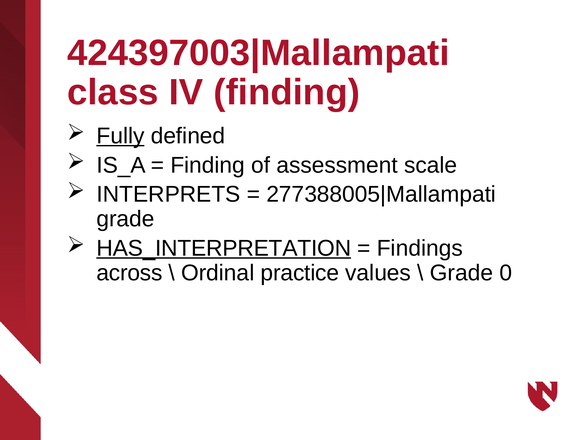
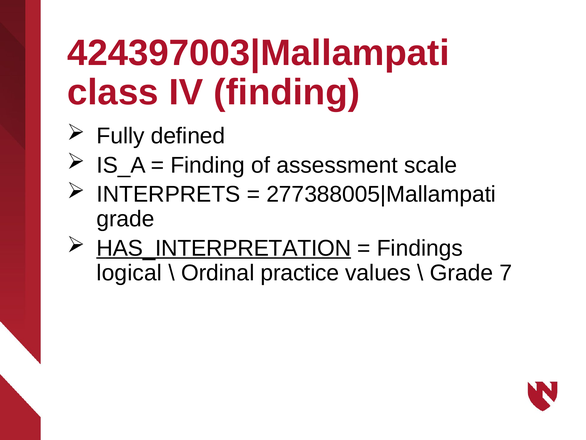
Fully underline: present -> none (120, 136)
across: across -> logical (129, 273)
0: 0 -> 7 (506, 273)
